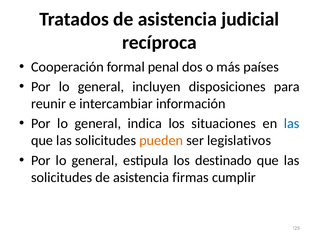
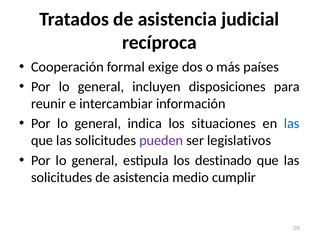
penal: penal -> exige (163, 67)
pueden colour: orange -> purple (161, 141)
firmas: firmas -> medio (191, 178)
